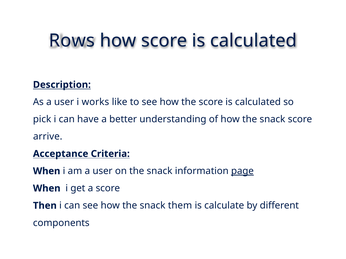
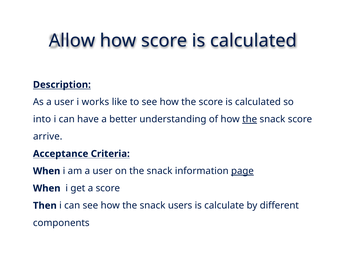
Rows: Rows -> Allow (72, 41)
pick: pick -> into (42, 119)
the underline: none -> present (250, 119)
them: them -> users (180, 206)
